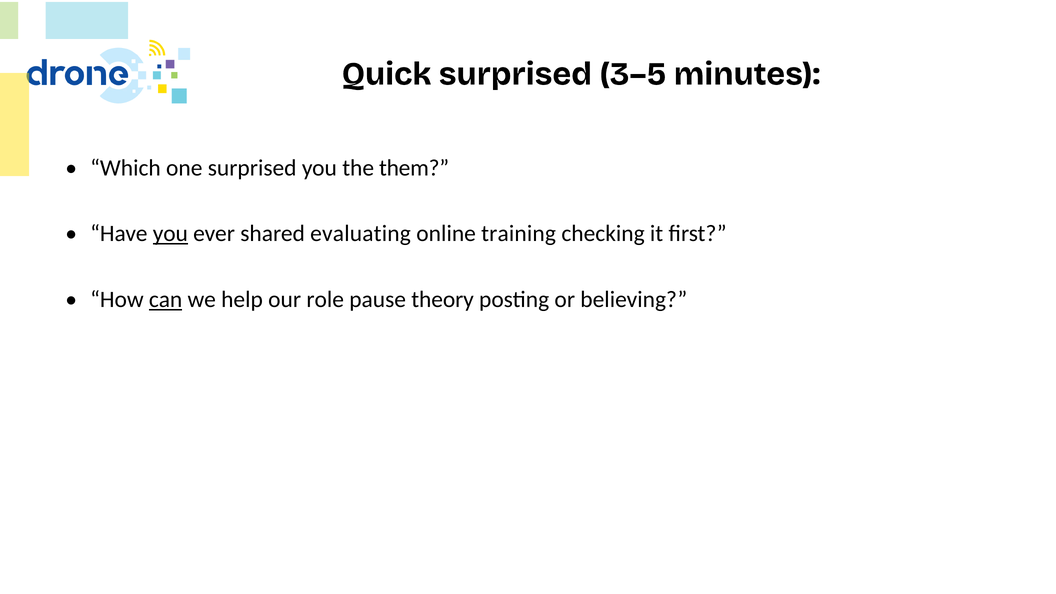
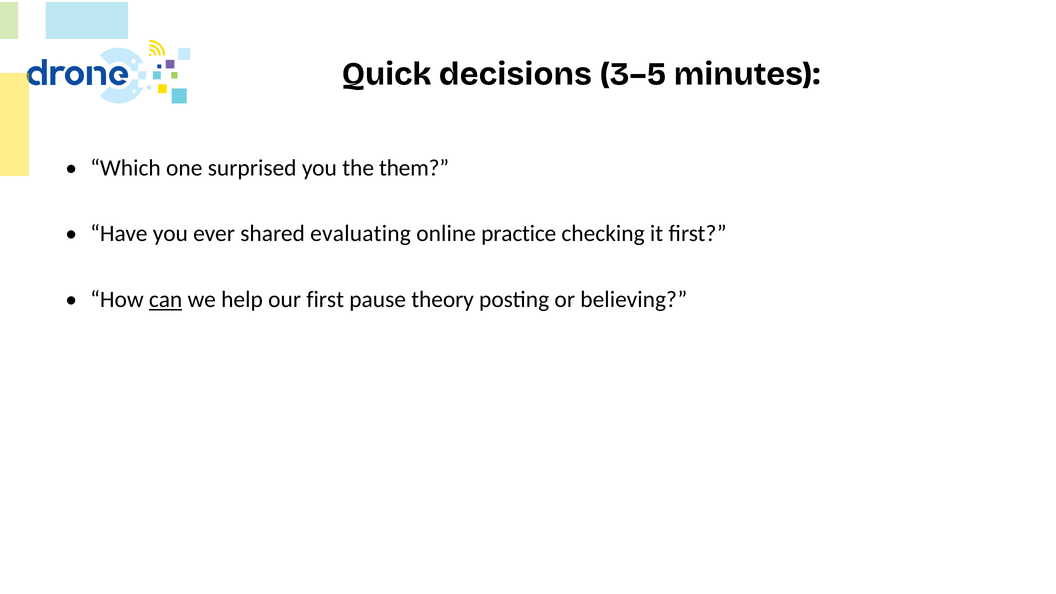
Quick surprised: surprised -> decisions (515, 74)
you underline: present -> none (170, 234)
training: training -> practice (519, 234)
our role: role -> first (325, 299)
